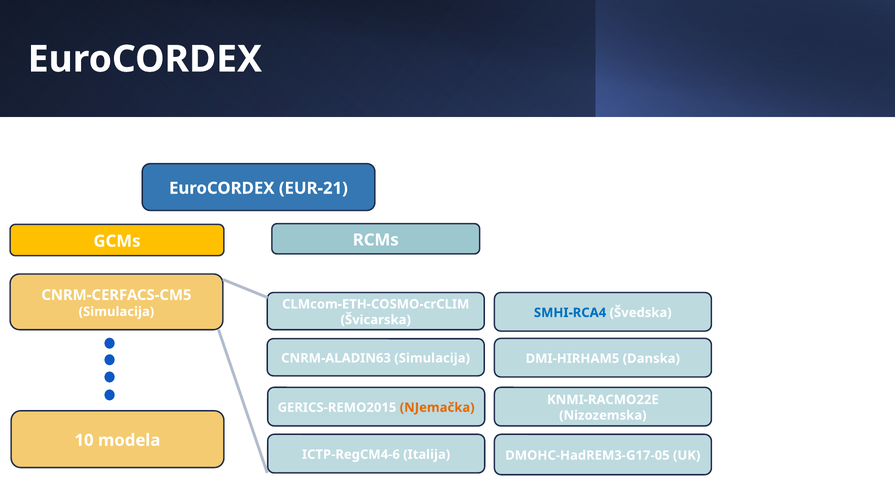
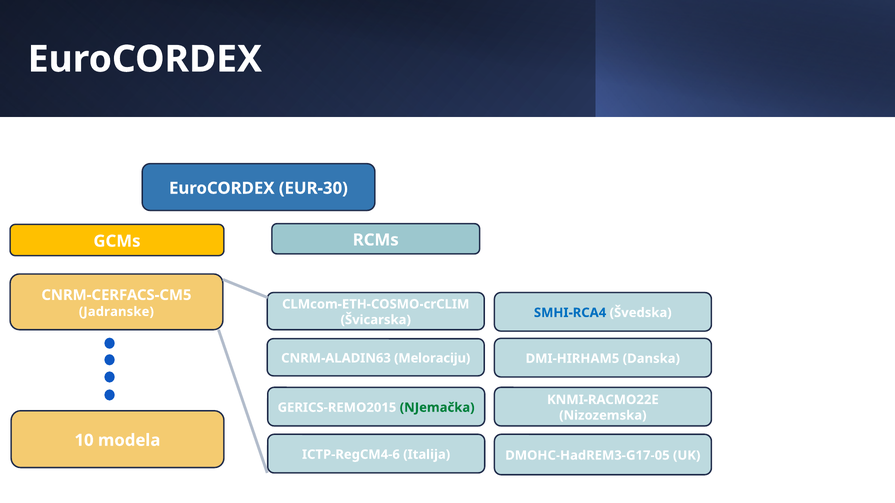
EUR-21: EUR-21 -> EUR-30 (313, 188)
Simulacija: Simulacija -> Jadranske (116, 312)
CNRM-ALADIN63 Simulacija: Simulacija -> Meloraciju (432, 358)
NJemačka colour: orange -> green (437, 408)
